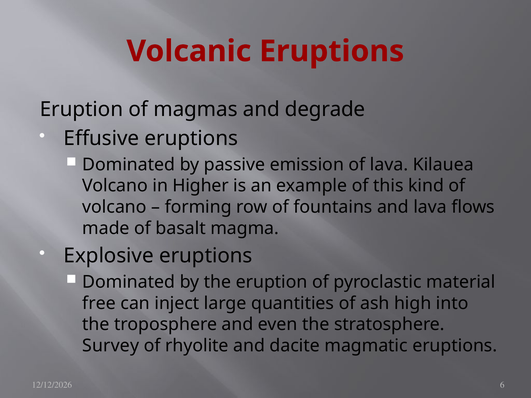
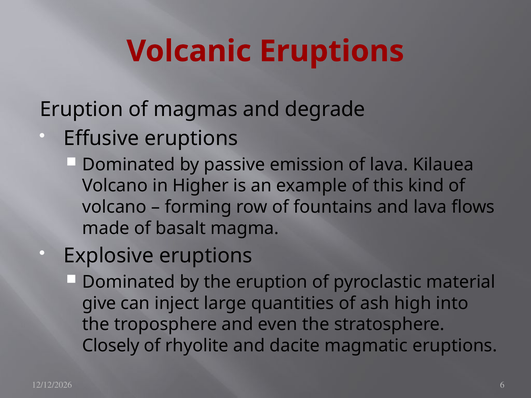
free: free -> give (99, 303)
Survey: Survey -> Closely (111, 346)
